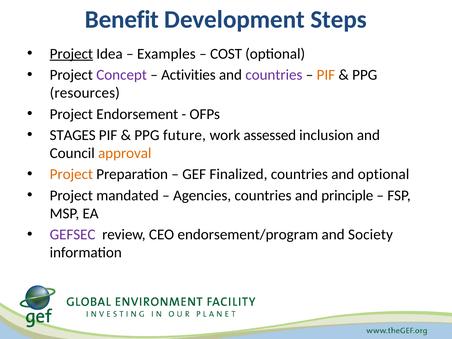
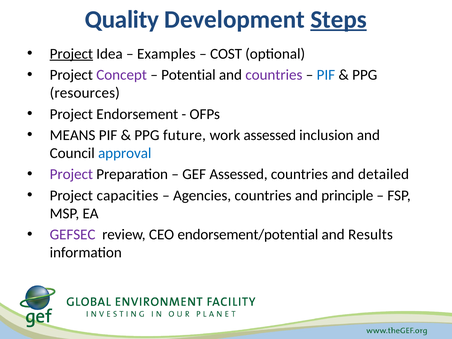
Benefit: Benefit -> Quality (122, 19)
Steps underline: none -> present (339, 19)
Activities: Activities -> Potential (188, 75)
PIF colour: orange -> blue (326, 75)
STAGES: STAGES -> MEANS (73, 135)
approval colour: orange -> blue (125, 153)
Project colour: orange -> purple (71, 174)
GEF Finalized: Finalized -> Assessed (239, 174)
and optional: optional -> detailed (384, 174)
mandated: mandated -> capacities (127, 195)
endorsement/program: endorsement/program -> endorsement/potential (248, 235)
Society: Society -> Results (370, 235)
